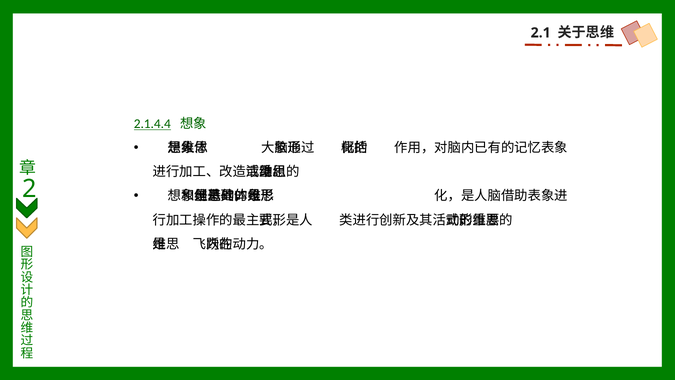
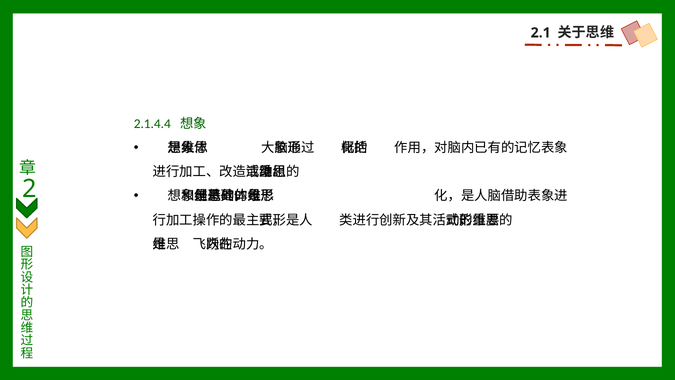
2.1.4.4 underline: present -> none (152, 124)
